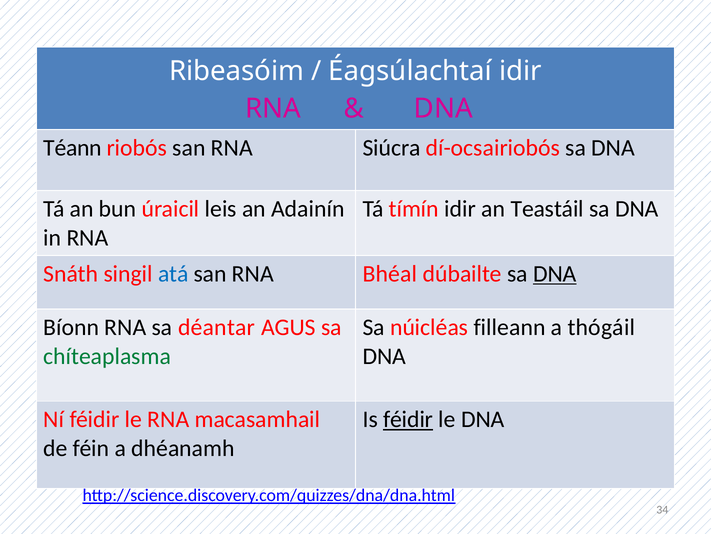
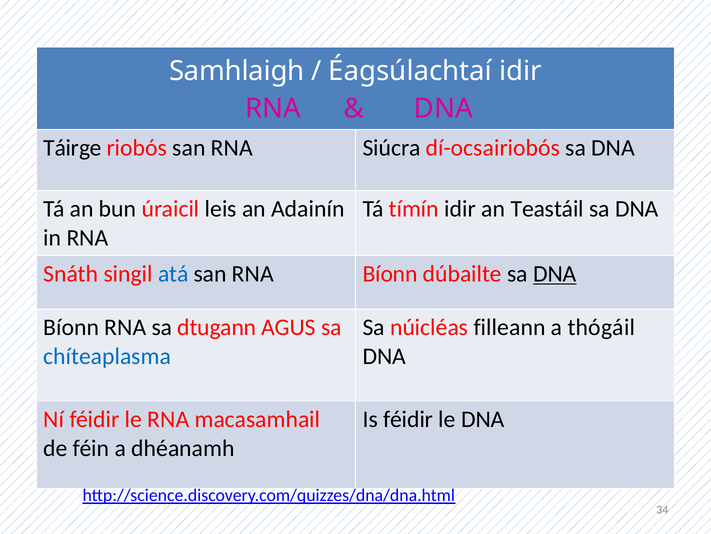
Ribeasóim: Ribeasóim -> Samhlaigh (237, 71)
Téann: Téann -> Táirge (73, 148)
RNA Bhéal: Bhéal -> Bíonn (390, 273)
déantar: déantar -> dtugann (217, 327)
chíteaplasma colour: green -> blue (107, 356)
féidir underline: present -> none (408, 419)
